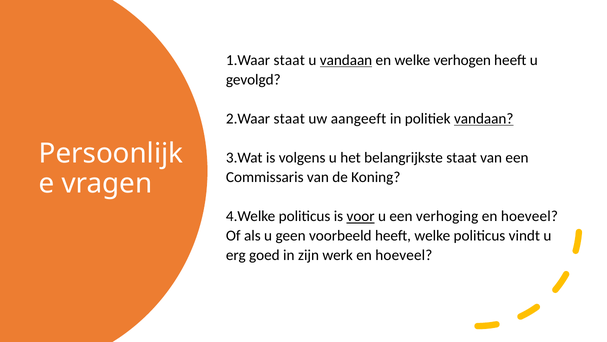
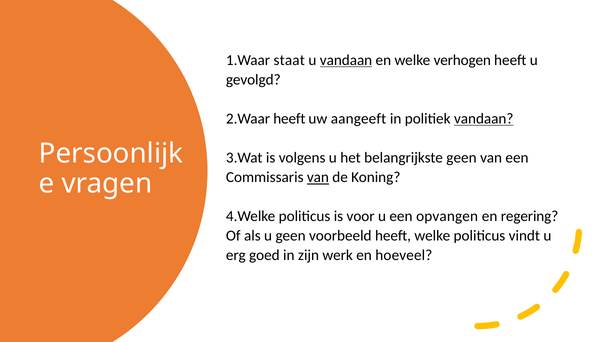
staat: staat -> heeft (289, 119)
belangrijkste staat: staat -> geen (462, 157)
van underline: none -> present (318, 177)
voor underline: present -> none (361, 216)
verhoging: verhoging -> opvangen (447, 216)
hoeveel: hoeveel -> regering (530, 216)
